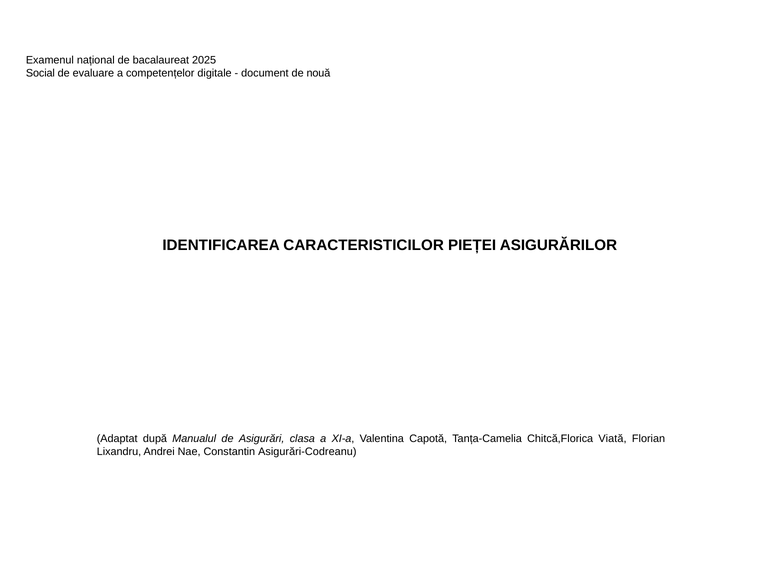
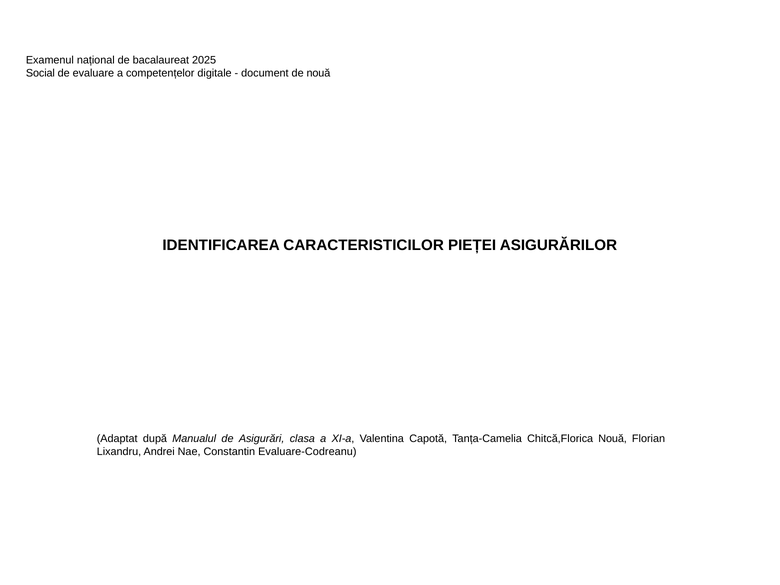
Chitcă,Florica Viată: Viată -> Nouă (613, 439)
Asigurări-Codreanu: Asigurări-Codreanu -> Evaluare-Codreanu (307, 452)
